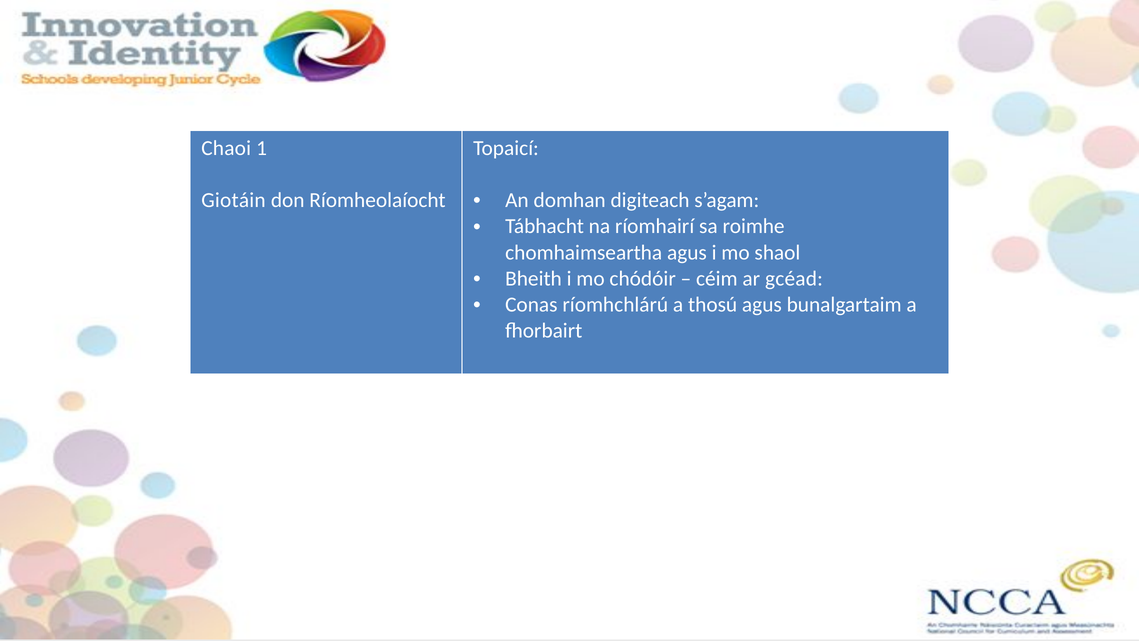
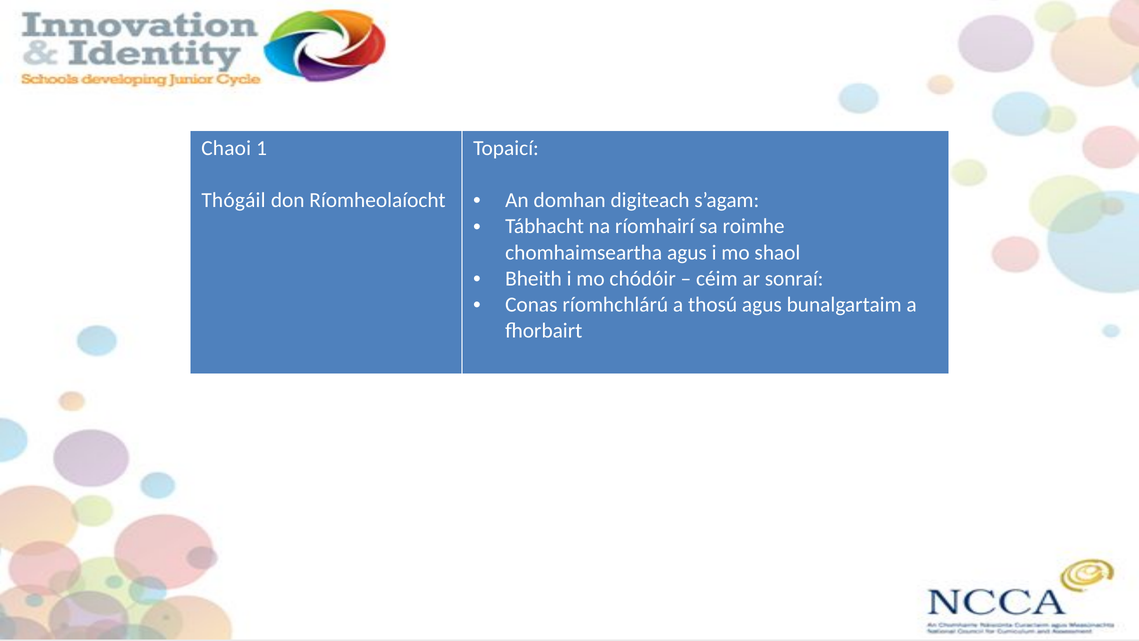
Giotáin: Giotáin -> Thógáil (233, 200)
gcéad: gcéad -> sonraí (794, 278)
